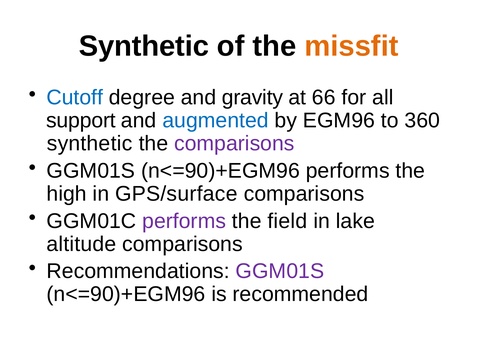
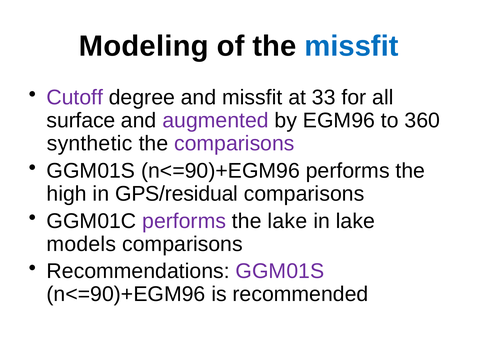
Synthetic: Synthetic -> Modeling (144, 46)
missfit colour: orange -> blue (351, 46)
Cutoff colour: blue -> purple (75, 97)
and gravity: gravity -> missfit (252, 97)
66: 66 -> 33 (324, 97)
support: support -> surface (81, 120)
augmented colour: blue -> purple (216, 120)
GPS/surface: GPS/surface -> GPS/residual (177, 193)
the field: field -> lake (287, 221)
altitude: altitude -> models (81, 244)
